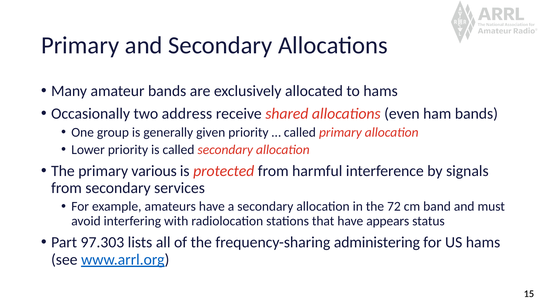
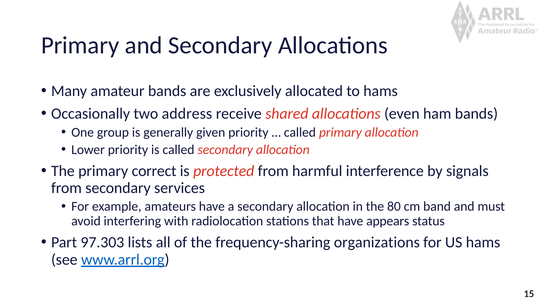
various: various -> correct (154, 171)
72: 72 -> 80 (394, 206)
administering: administering -> organizations (377, 242)
